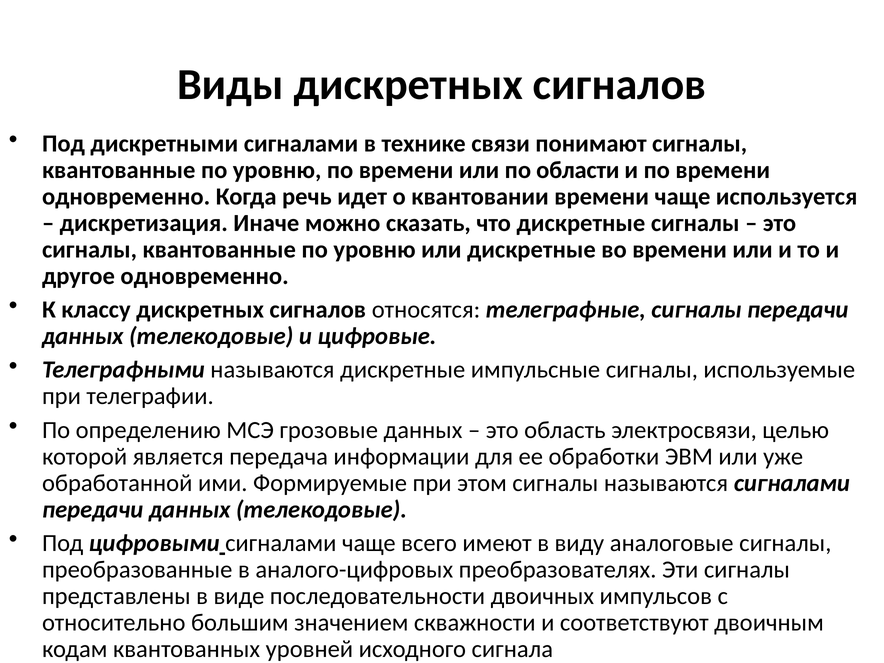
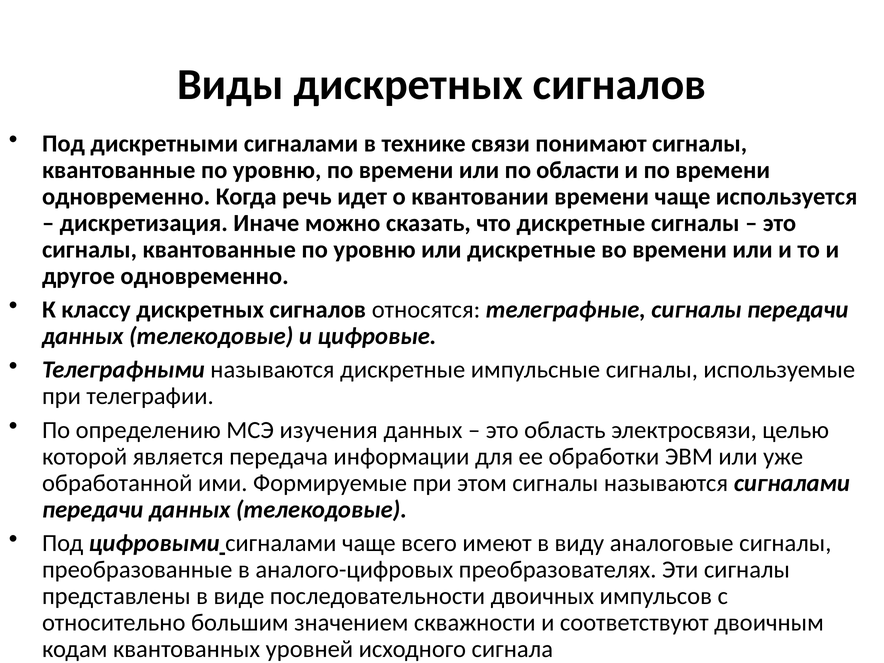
грозовые: грозовые -> изучения (329, 430)
